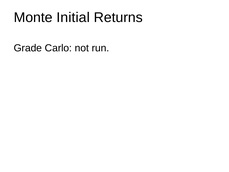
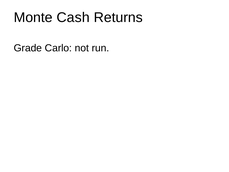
Initial: Initial -> Cash (73, 17)
